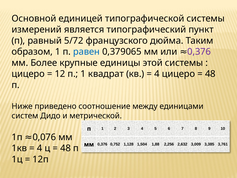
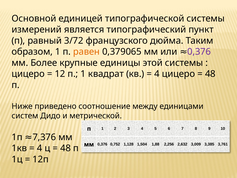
5/72: 5/72 -> 3/72 (74, 41)
равен colour: blue -> orange (86, 52)
0,076: 0,076 -> 7,376 (44, 137)
